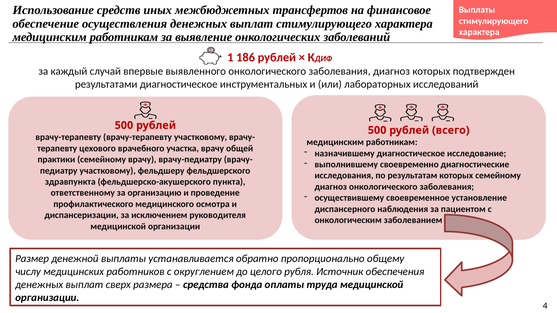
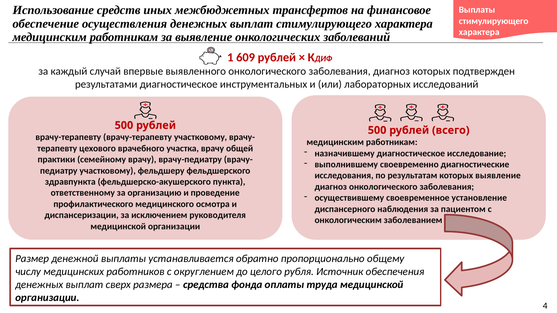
186: 186 -> 609 (246, 58)
которых семейному: семейному -> выявление (498, 176)
